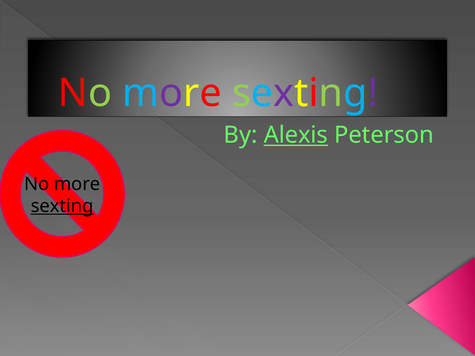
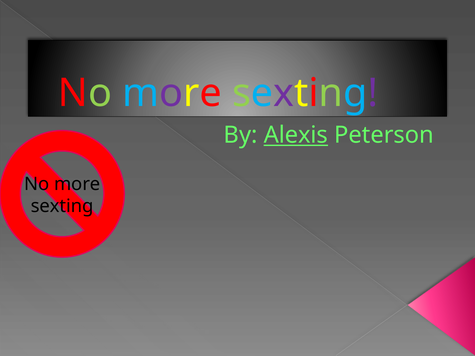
sexting underline: present -> none (62, 206)
